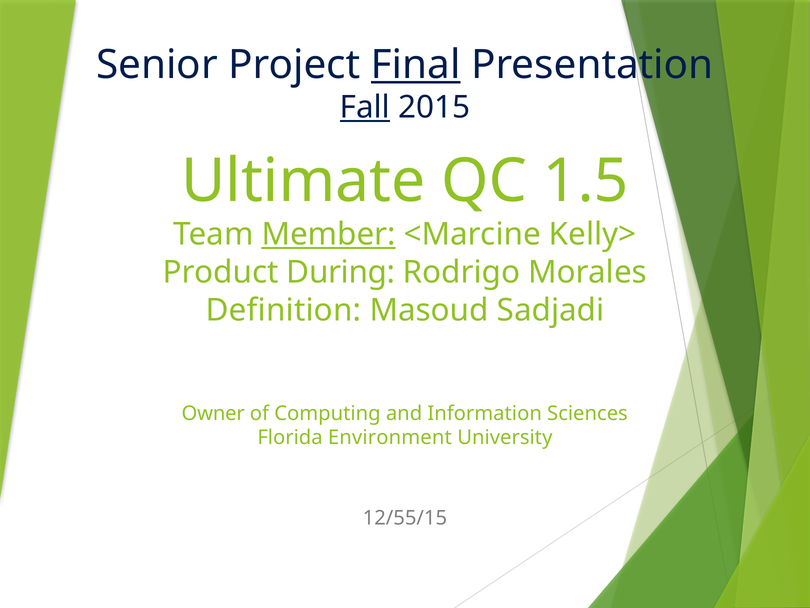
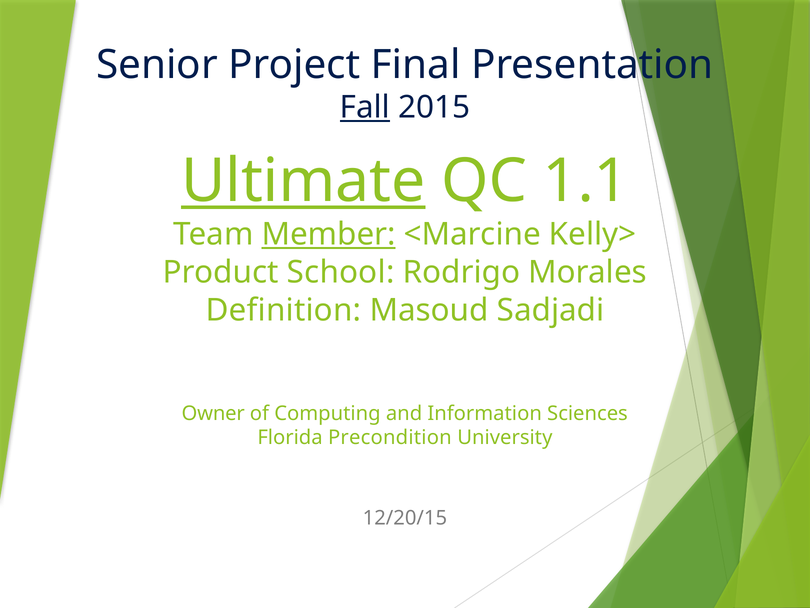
Final underline: present -> none (416, 65)
Ultimate underline: none -> present (303, 181)
1.5: 1.5 -> 1.1 (586, 181)
During: During -> School (341, 272)
Environment: Environment -> Precondition (390, 437)
12/55/15: 12/55/15 -> 12/20/15 (405, 518)
